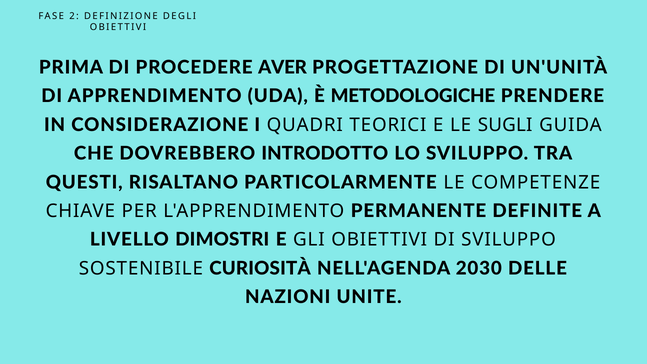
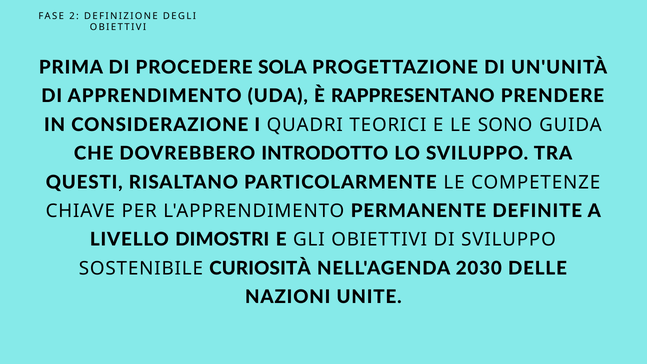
AVER: AVER -> SOLA (282, 67)
METODOLOGICHE: METODOLOGICHE -> RAPPRESENTANO (413, 96)
SUGLI: SUGLI -> SONO (505, 125)
